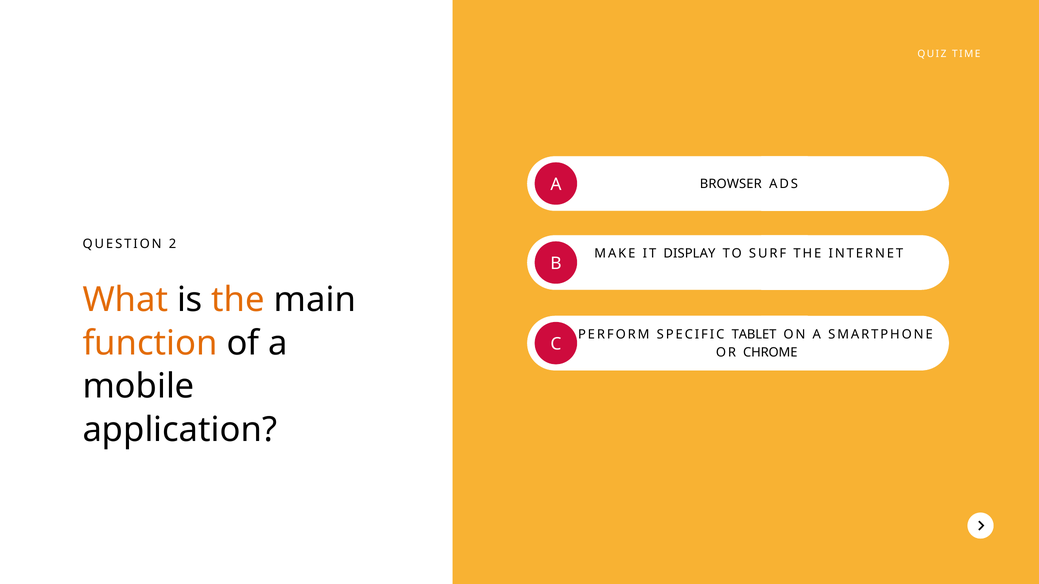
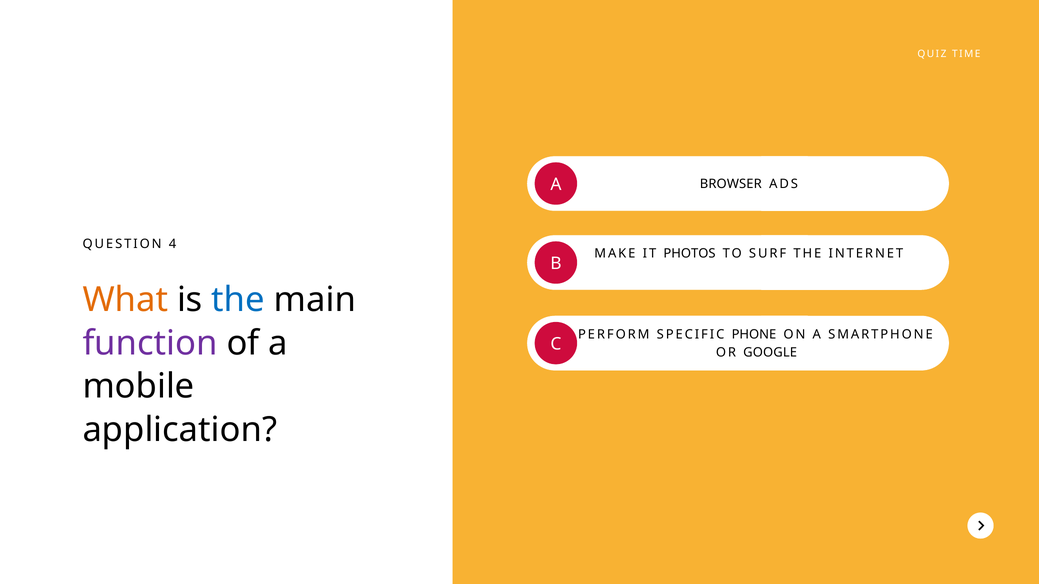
2: 2 -> 4 (173, 244)
DISPLAY: DISPLAY -> PHOTOS (690, 254)
the colour: orange -> blue (238, 300)
TABLET: TABLET -> PHONE (754, 335)
function colour: orange -> purple (150, 344)
CHROME: CHROME -> GOOGLE (770, 353)
